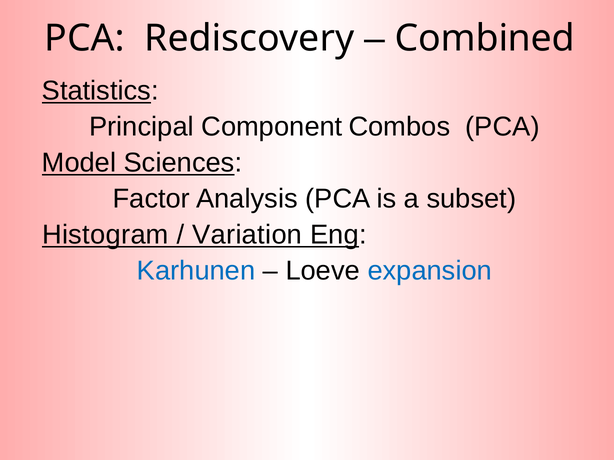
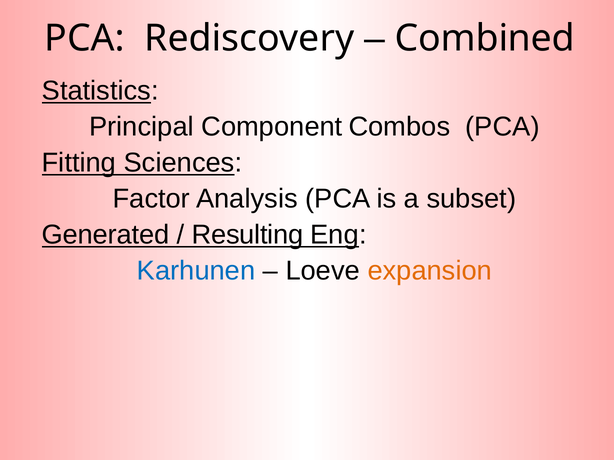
Model: Model -> Fitting (79, 163)
Histogram: Histogram -> Generated (106, 235)
Variation: Variation -> Resulting (247, 235)
expansion colour: blue -> orange (430, 271)
